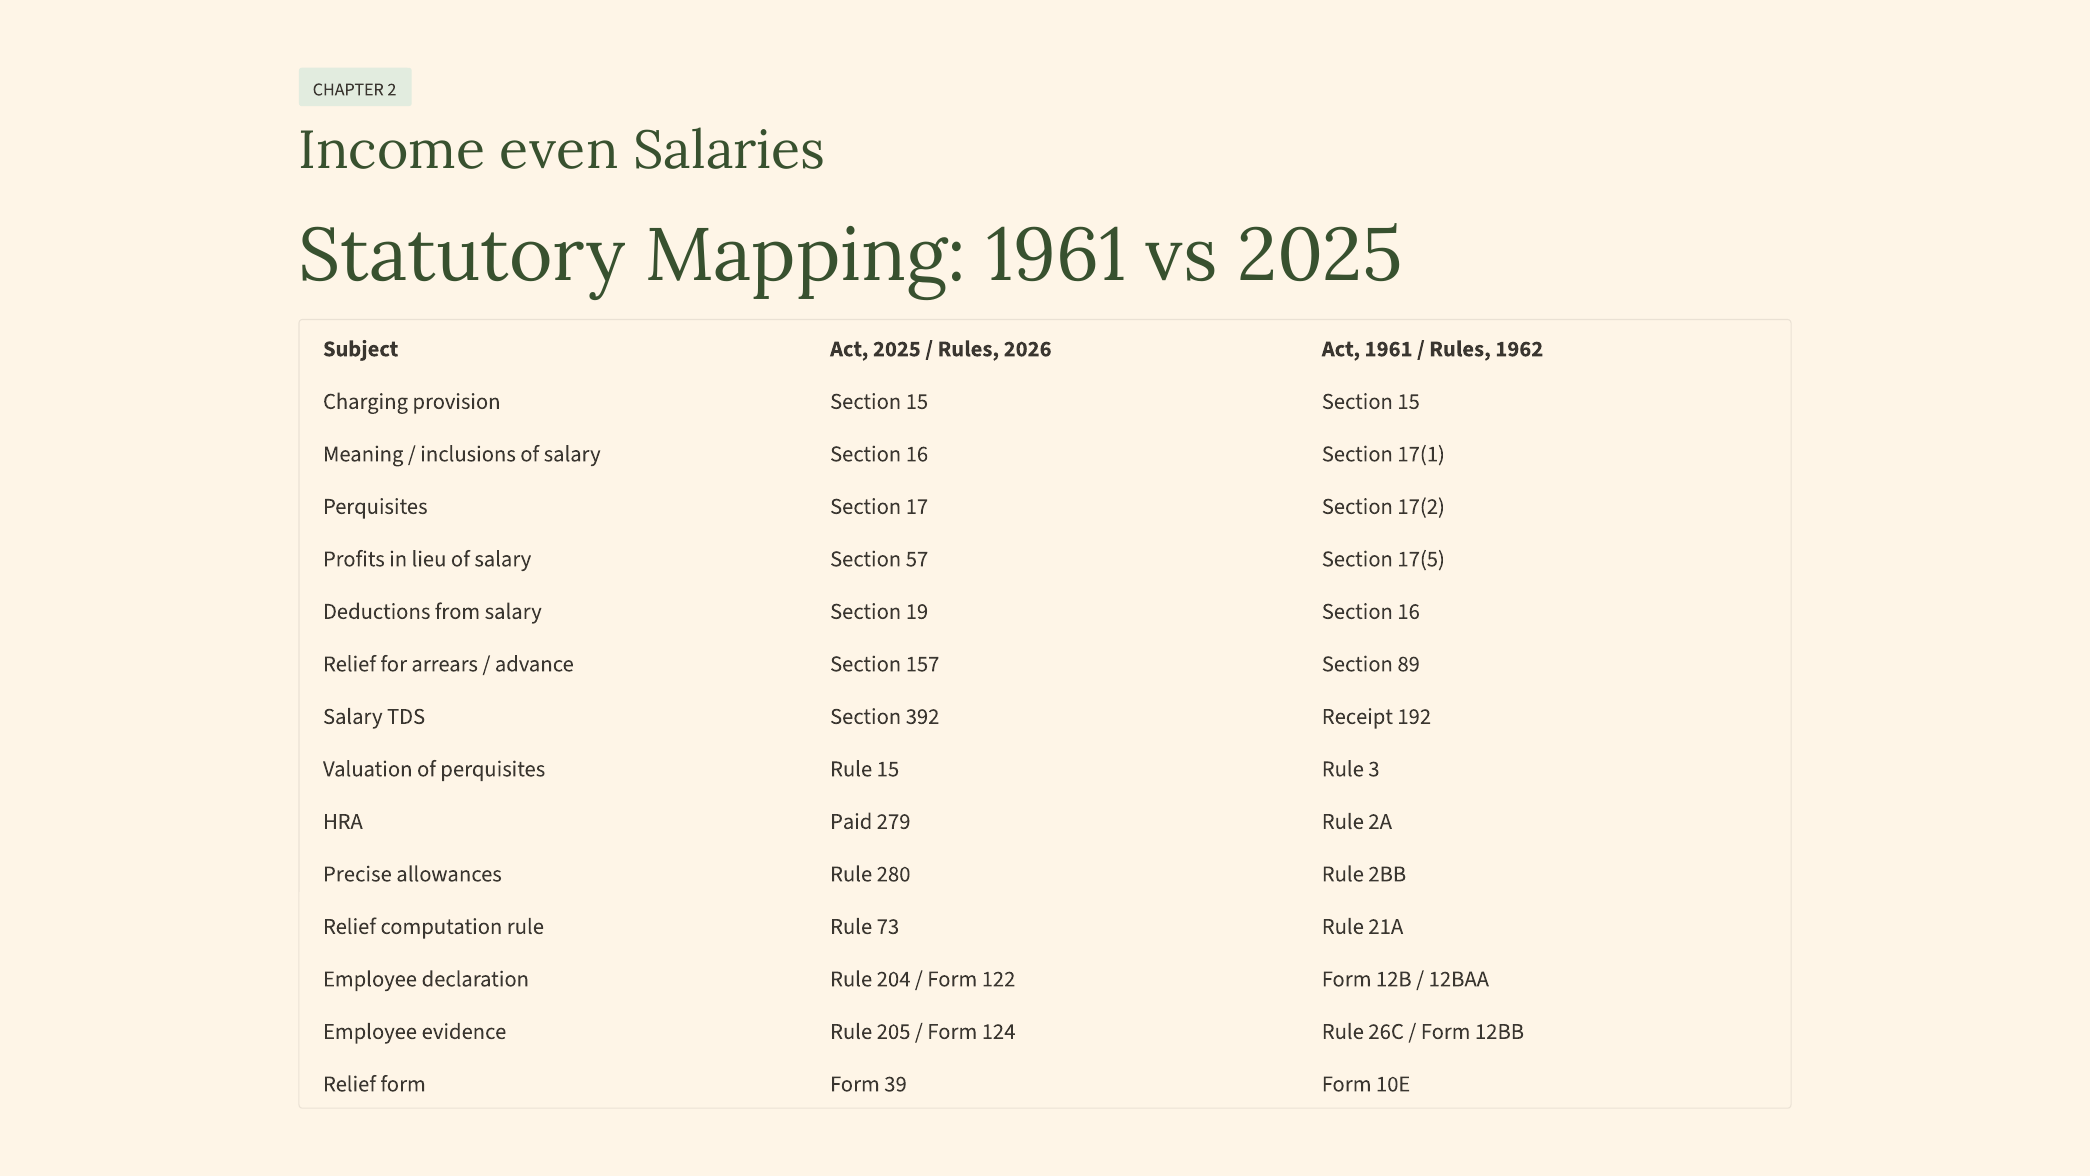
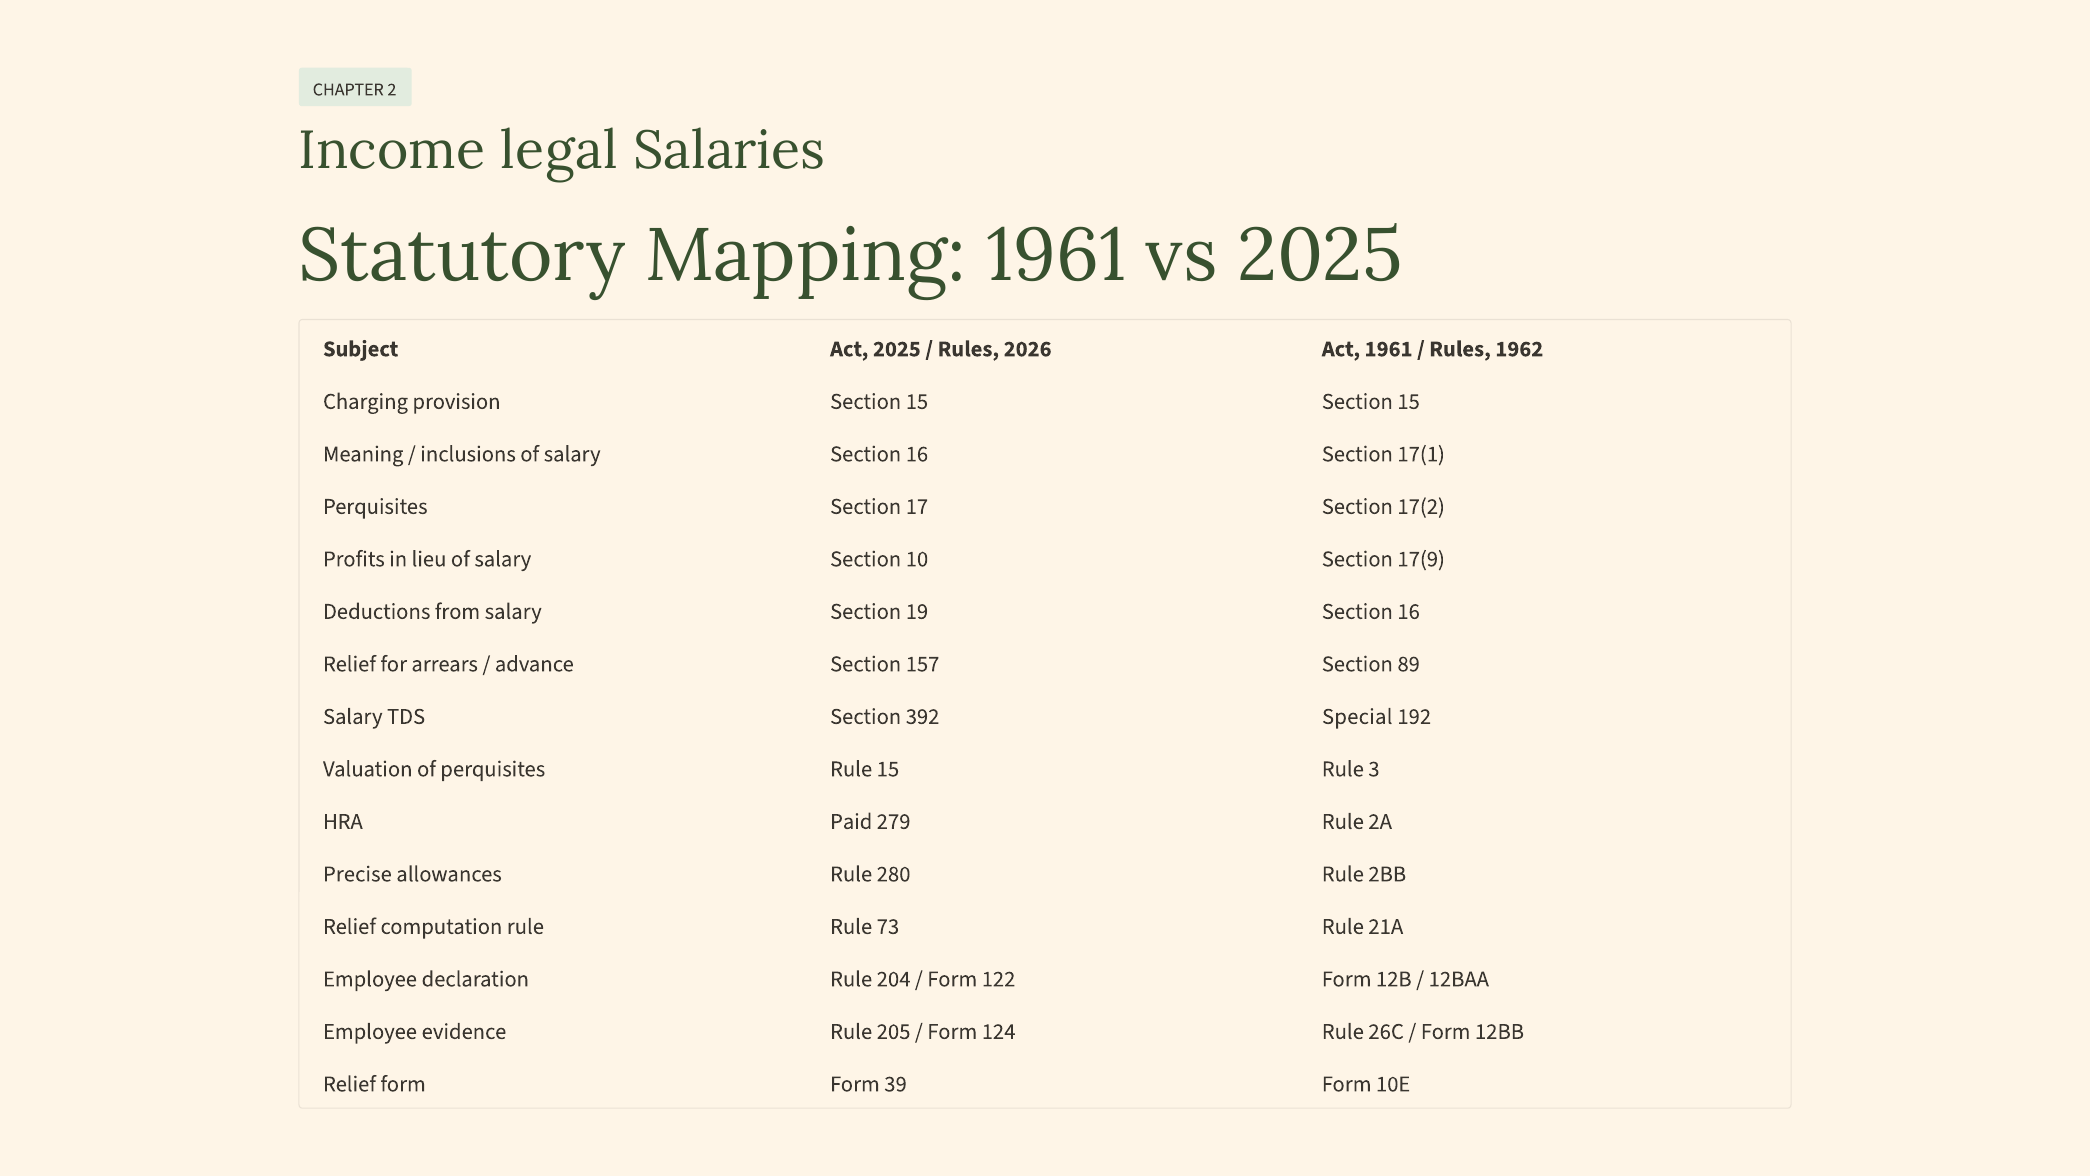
even: even -> legal (559, 151)
57: 57 -> 10 (917, 559)
17(5: 17(5 -> 17(9 (1421, 559)
Receipt: Receipt -> Special (1357, 716)
